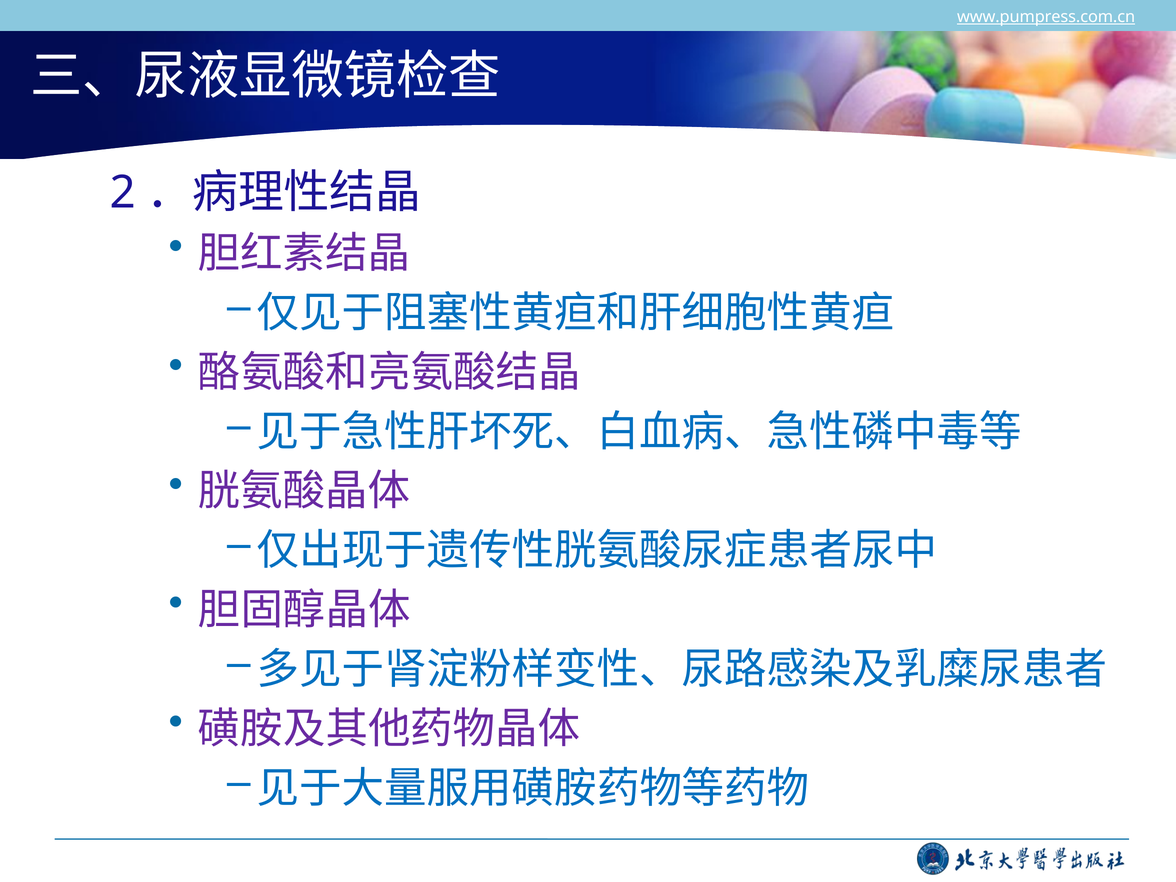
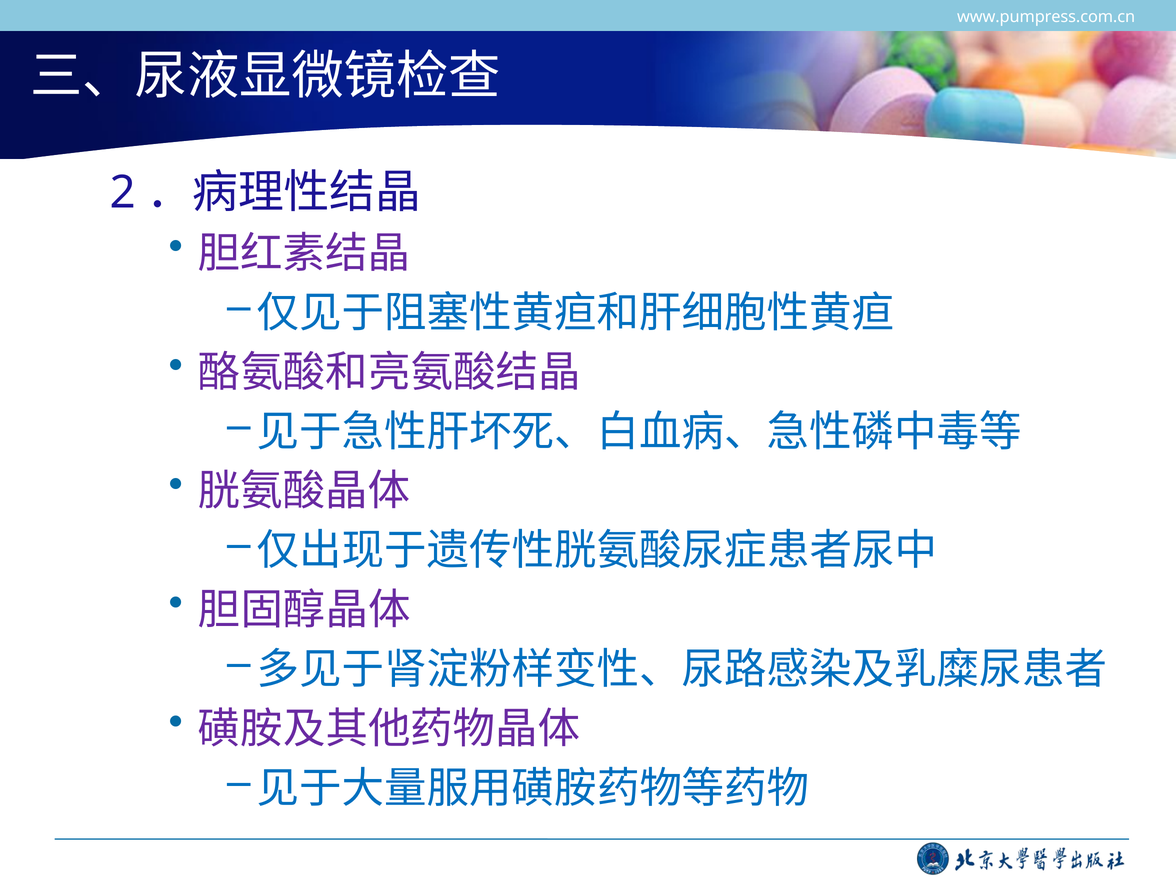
www.pumpress.com.cn underline: present -> none (1046, 17)
